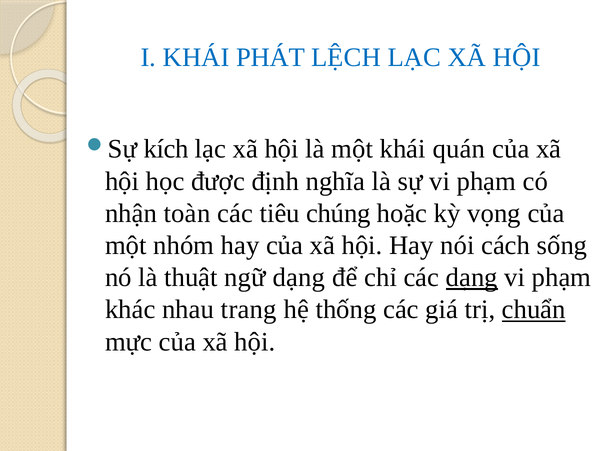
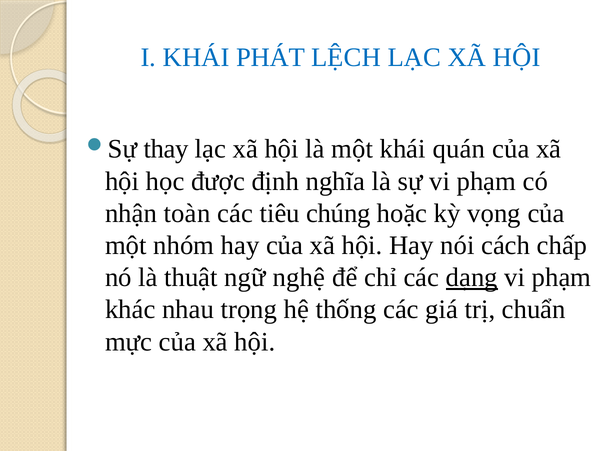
kích: kích -> thay (166, 149)
sống: sống -> chấp (562, 245)
ngữ dạng: dạng -> nghệ (299, 277)
trang: trang -> trọng (249, 309)
chuẩn underline: present -> none (534, 309)
